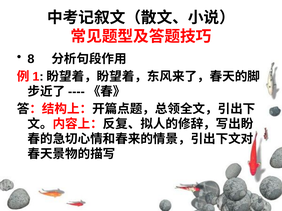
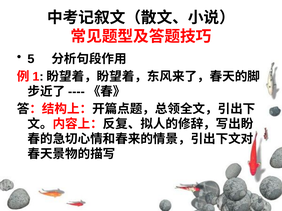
8: 8 -> 5 (31, 59)
